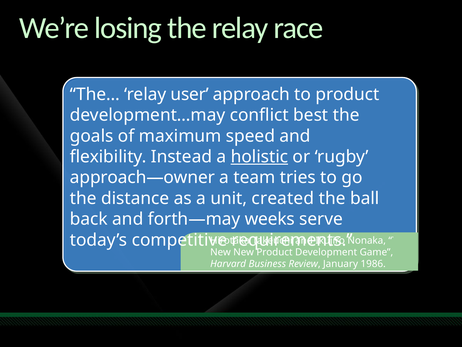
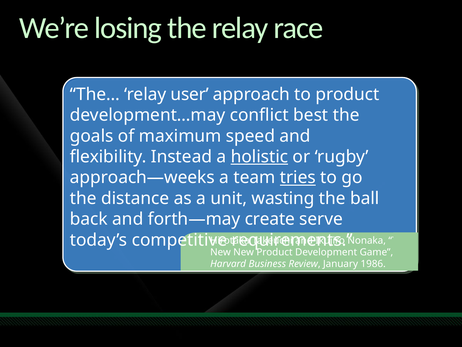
approach—owner: approach—owner -> approach—weeks (142, 177)
tries underline: none -> present (298, 177)
created: created -> wasting (283, 198)
weeks: weeks -> create (270, 219)
